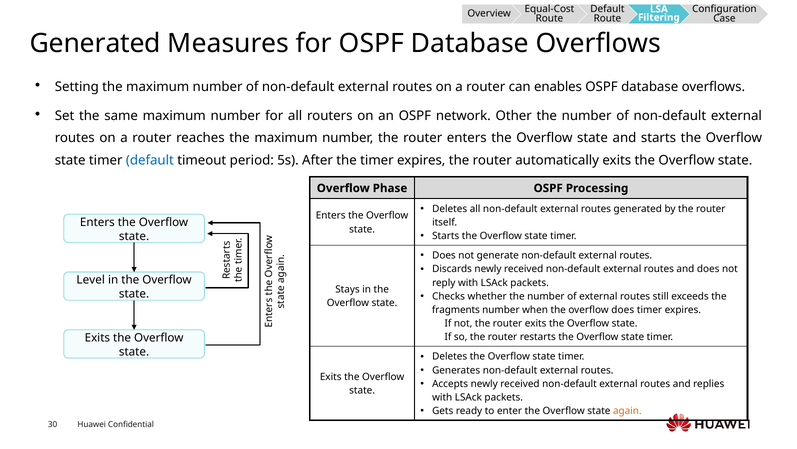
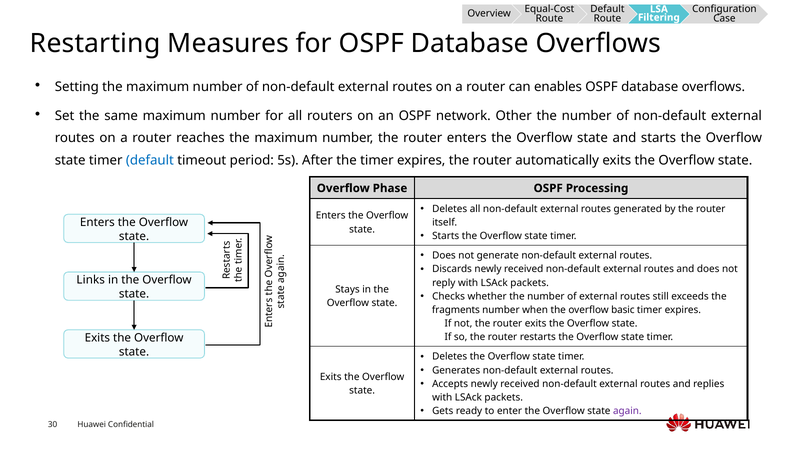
Generated: Generated -> Restarting (95, 43)
Level: Level -> Links (91, 280)
overflow does: does -> basic (623, 309)
again colour: orange -> purple (627, 410)
